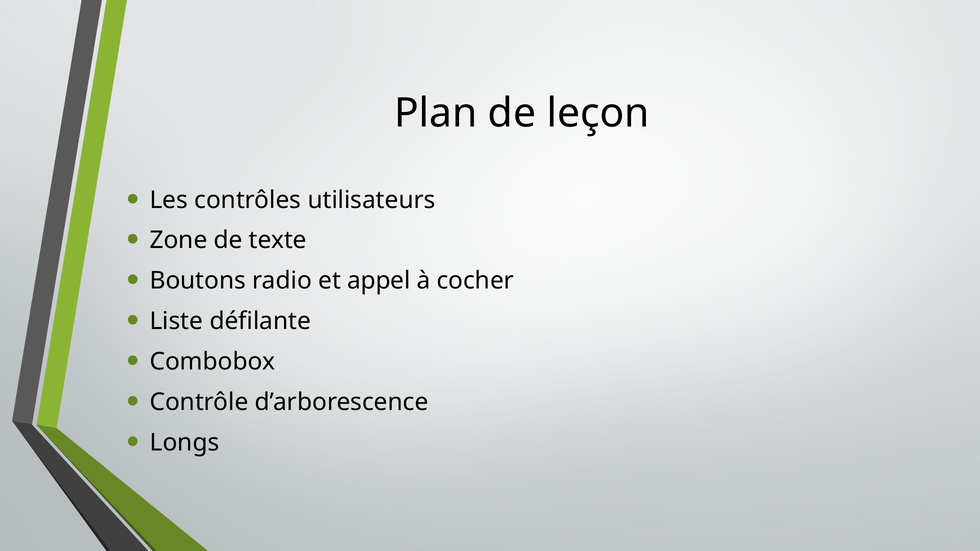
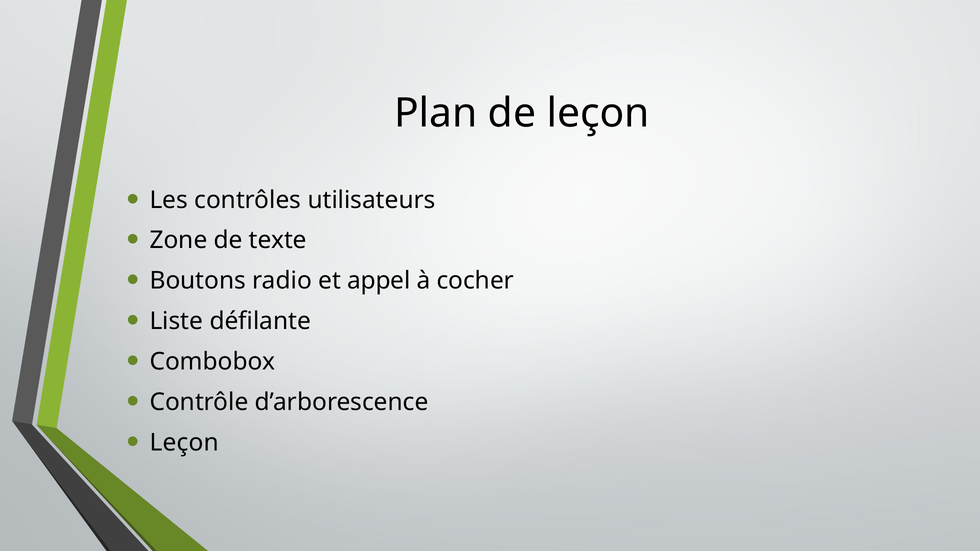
Longs: Longs -> Leçon (184, 443)
